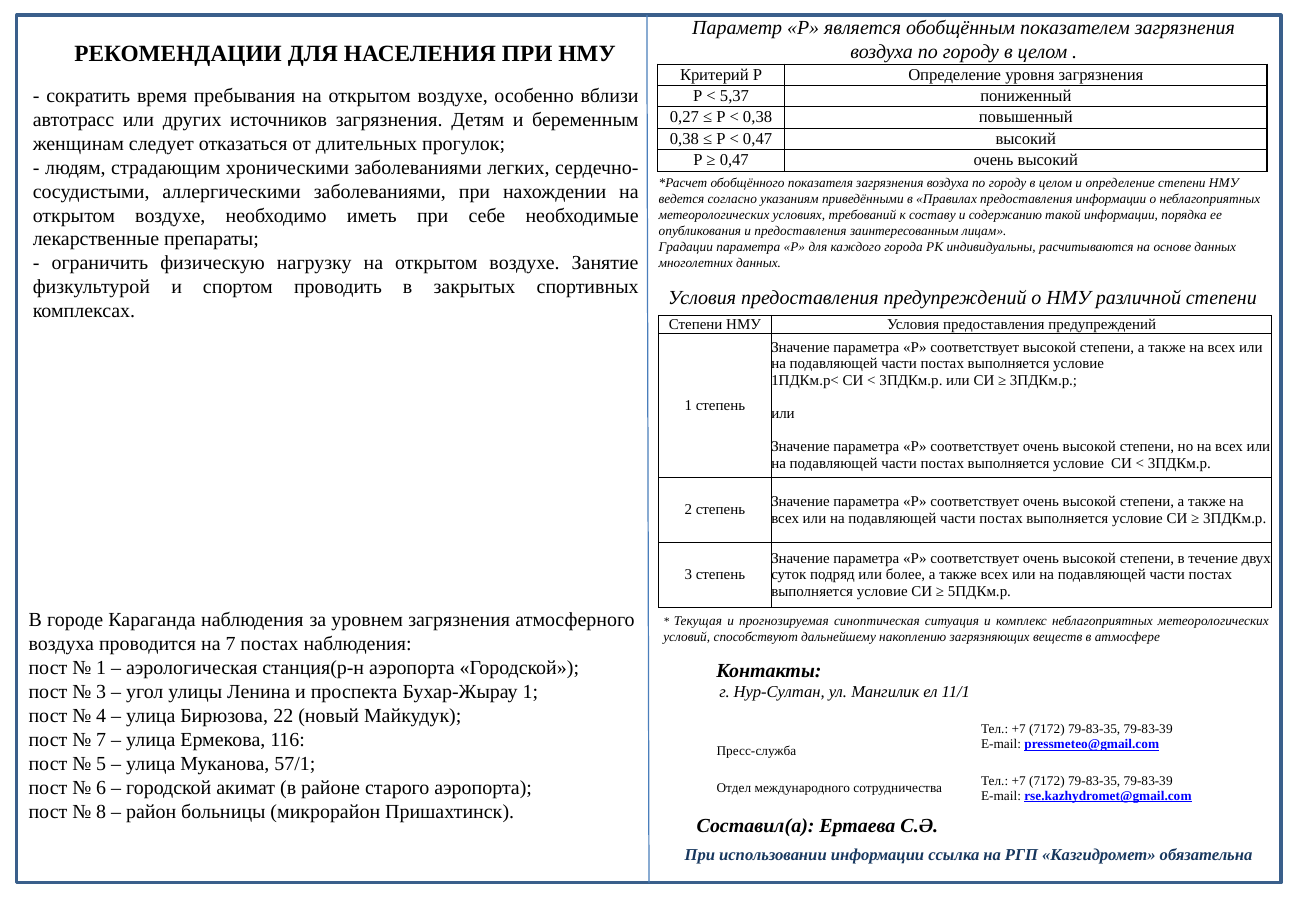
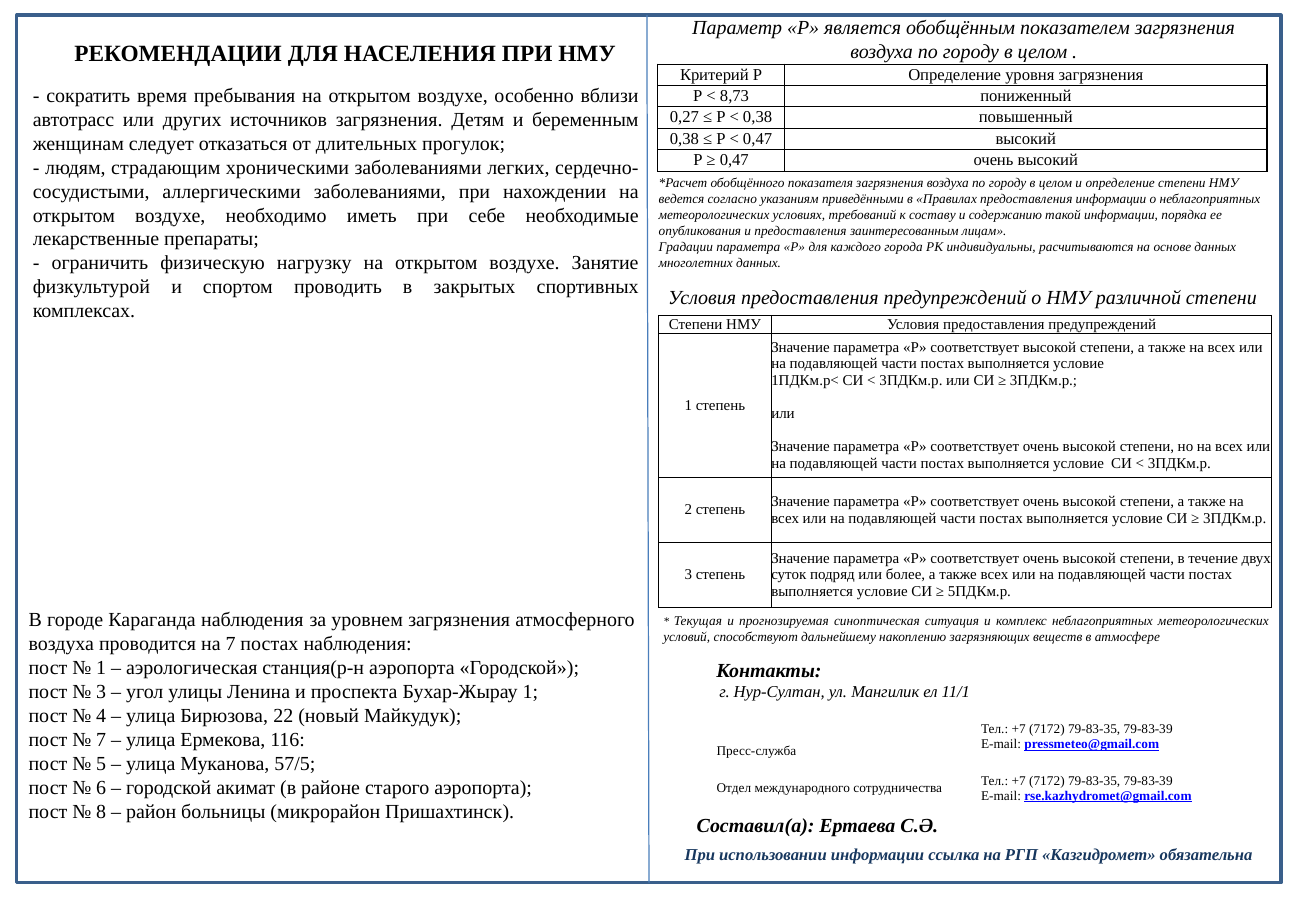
5,37: 5,37 -> 8,73 (735, 96)
57/1: 57/1 -> 57/5 (295, 764)
